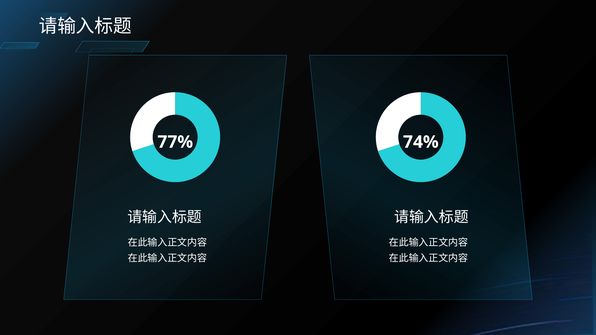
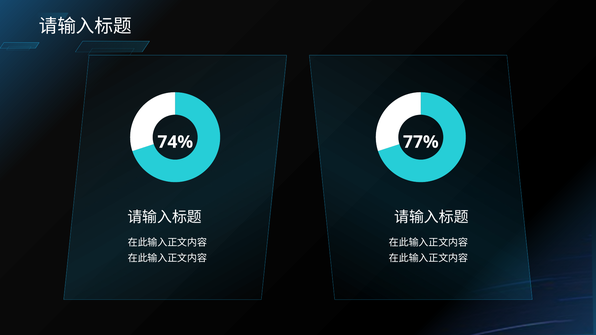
7%: 7% -> 4% (180, 142)
4%: 4% -> 7% (426, 142)
